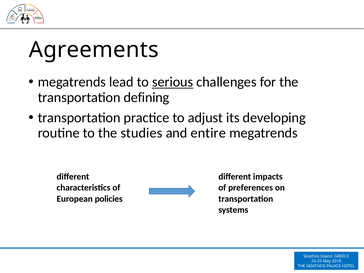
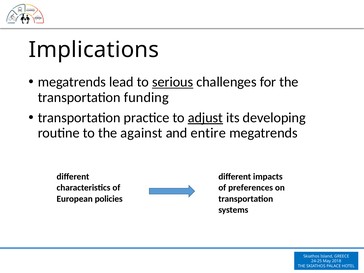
Agreements: Agreements -> Implications (94, 50)
defining: defining -> funding (146, 97)
adjust underline: none -> present (205, 118)
studies: studies -> against (141, 133)
